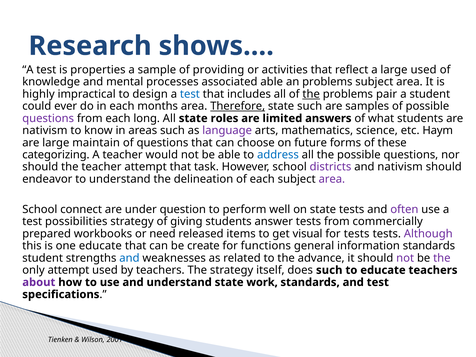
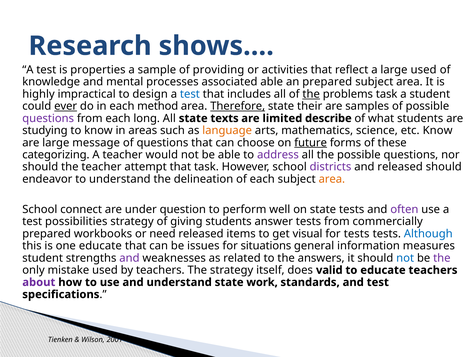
an problems: problems -> prepared (327, 82)
problems pair: pair -> task (387, 94)
ever underline: none -> present (66, 106)
months: months -> method (158, 106)
state such: such -> their (310, 106)
roles: roles -> texts (225, 118)
answers: answers -> describe (328, 118)
nativism: nativism -> studying (45, 130)
language colour: purple -> orange (227, 130)
etc Haym: Haym -> Know (438, 130)
maintain: maintain -> message (96, 143)
future underline: none -> present (311, 143)
address colour: blue -> purple (278, 155)
and nativism: nativism -> released (400, 167)
area colour: purple -> orange (332, 179)
Although colour: purple -> blue (428, 234)
create: create -> issues (203, 246)
functions: functions -> situations (266, 246)
information standards: standards -> measures (429, 246)
and colour: blue -> purple (129, 258)
advance: advance -> answers (321, 258)
not colour: purple -> blue (405, 258)
only attempt: attempt -> mistake (68, 270)
does such: such -> valid (329, 270)
